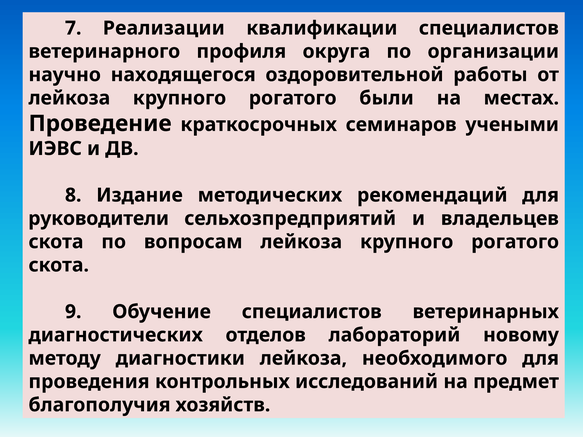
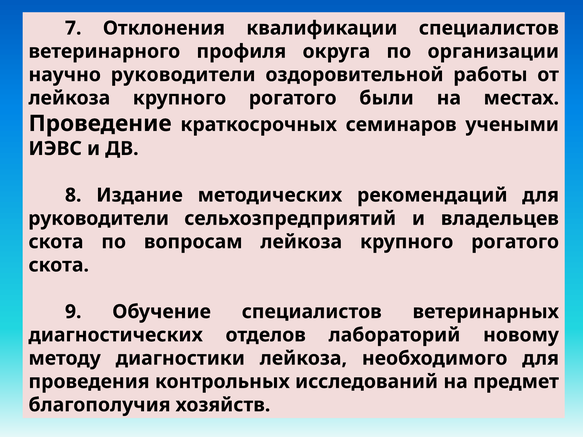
Реализации: Реализации -> Отклонения (164, 28)
научно находящегося: находящегося -> руководители (183, 75)
